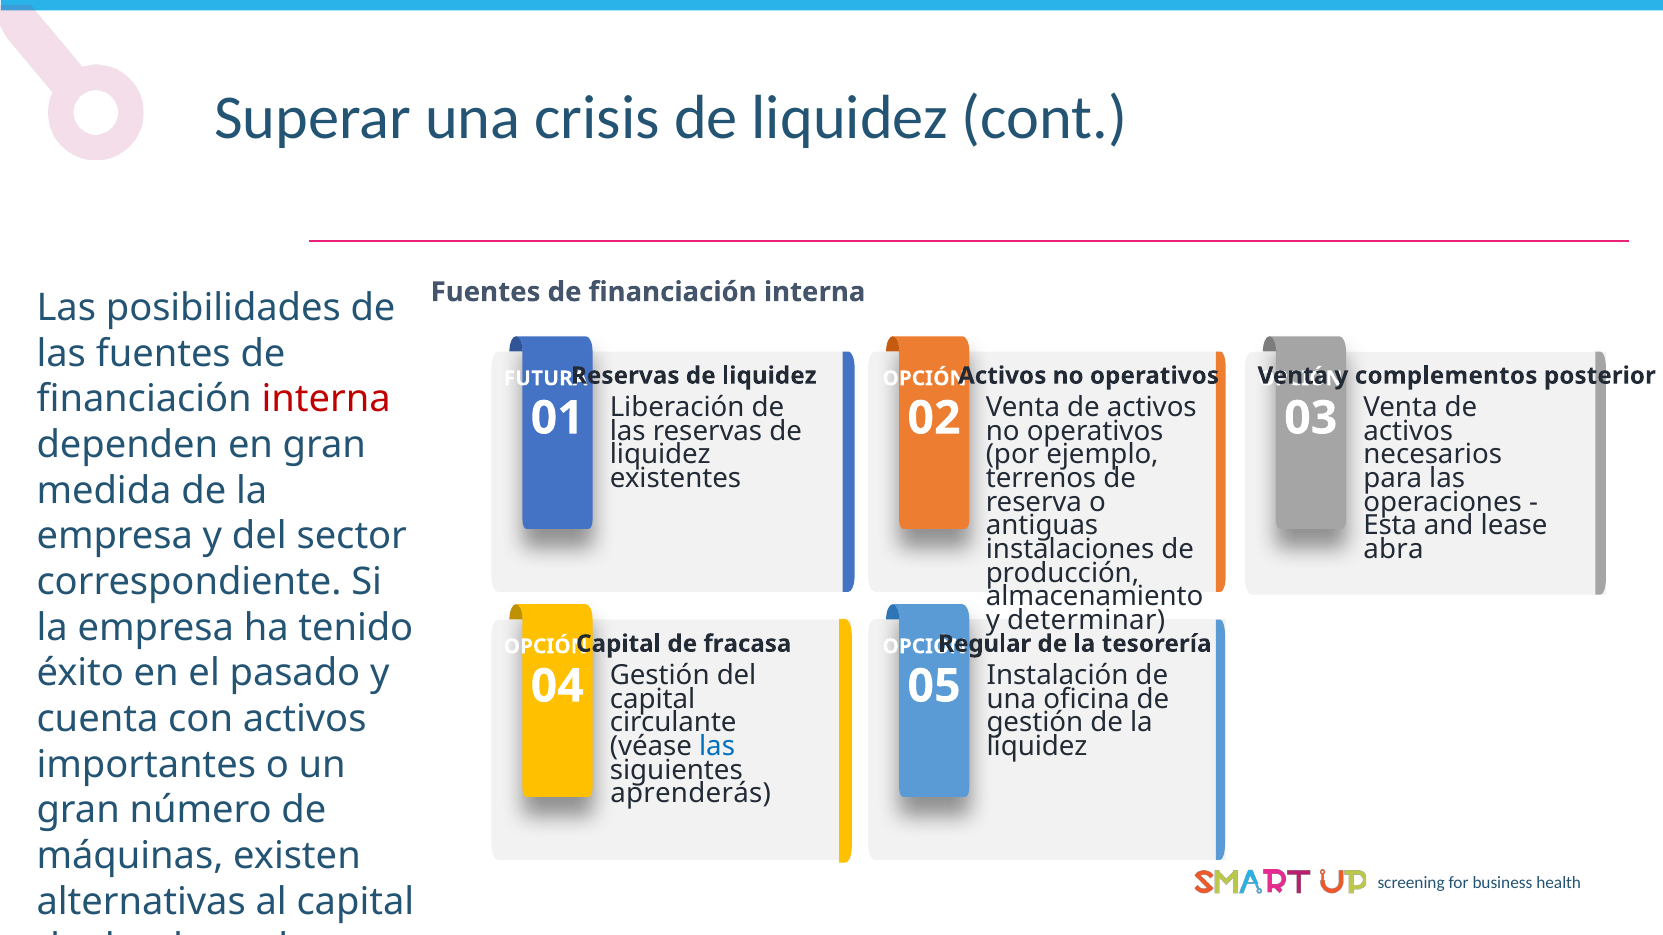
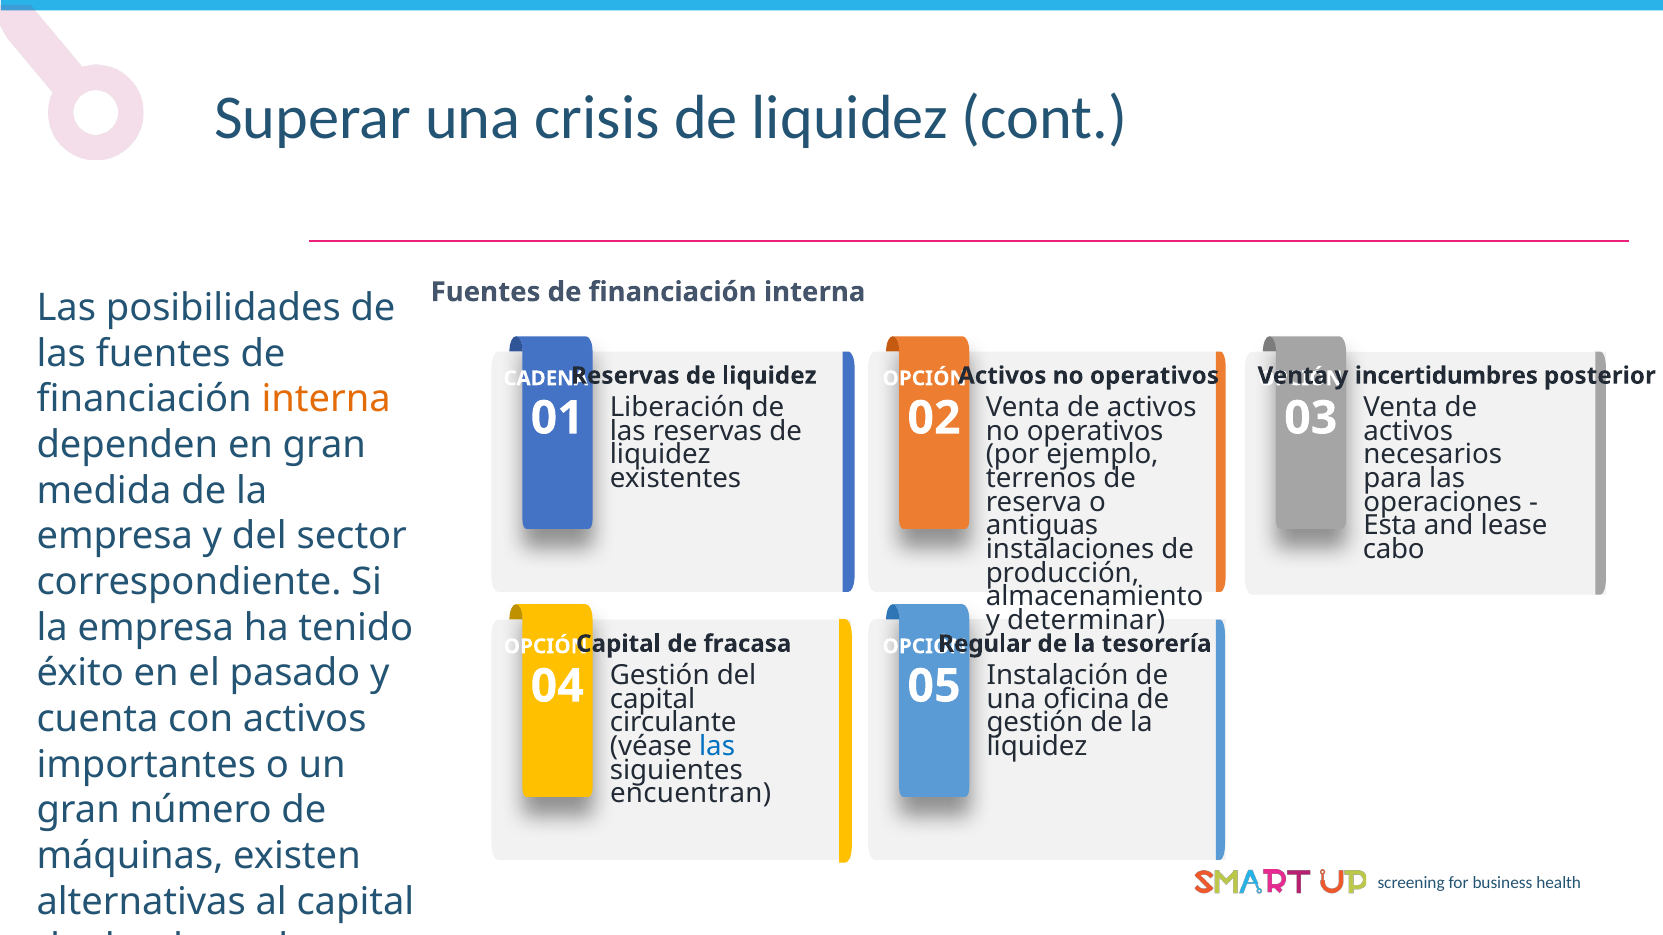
complementos: complementos -> incertidumbres (1446, 376)
FUTURA: FUTURA -> CADENA (546, 379)
interna colour: red -> orange (326, 399)
abra: abra -> cabo (1394, 550)
aprenderás: aprenderás -> encuentran (691, 794)
